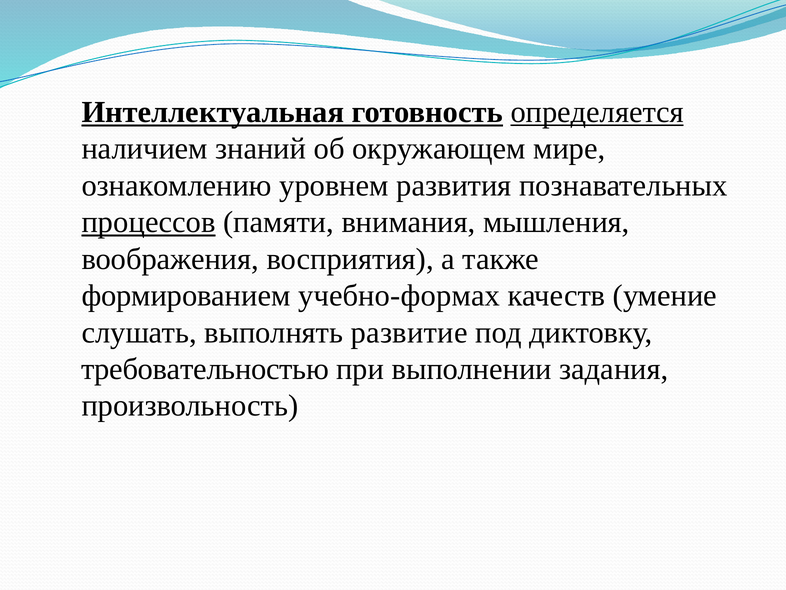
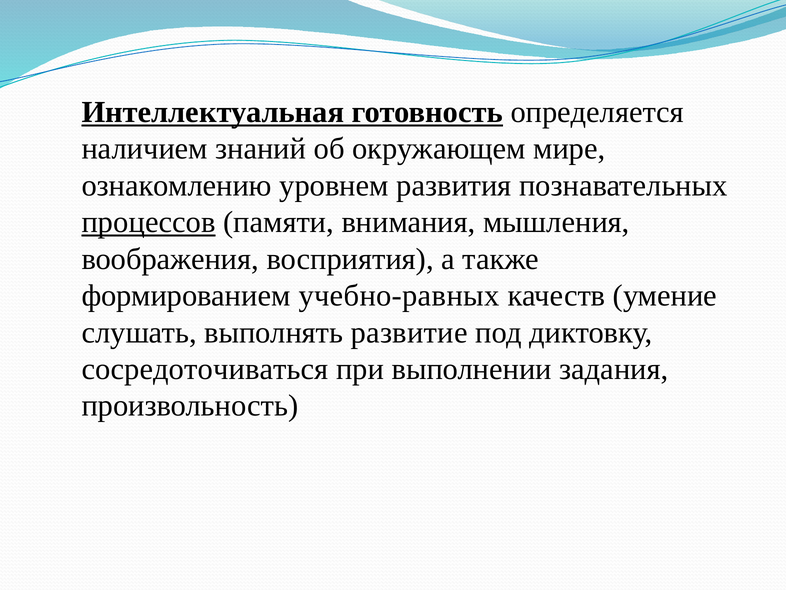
определяется underline: present -> none (597, 112)
учебно-формах: учебно-формах -> учебно-равных (399, 295)
требовательностью: требовательностью -> сосредоточиваться (205, 369)
